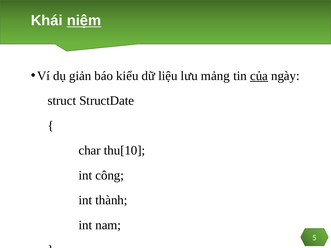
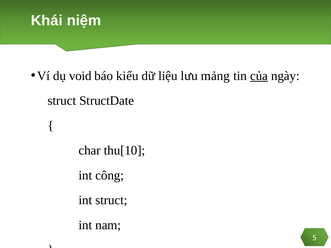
niệm underline: present -> none (84, 21)
giản: giản -> void (80, 76)
int thành: thành -> struct (111, 200)
